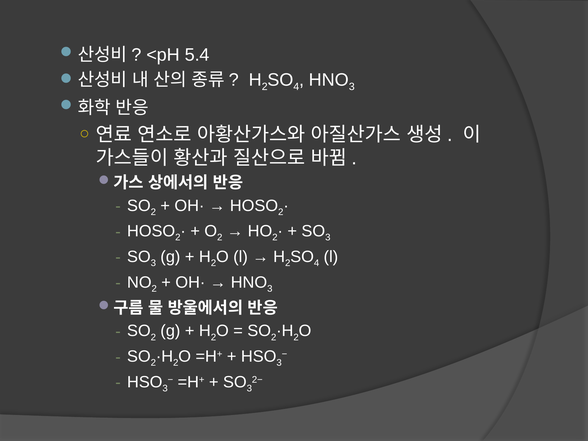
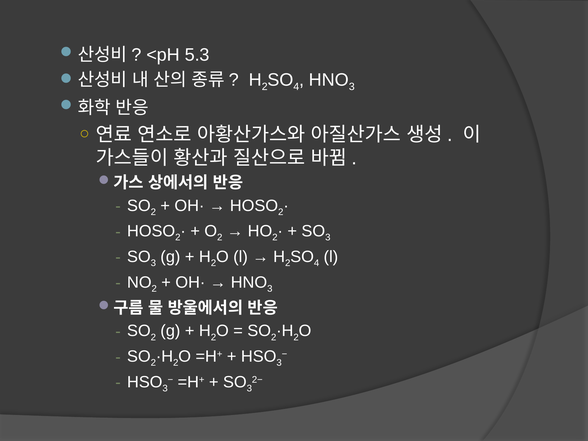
5.4: 5.4 -> 5.3 (197, 55)
